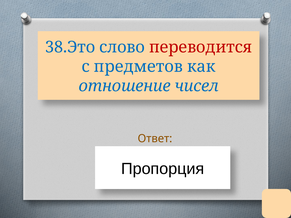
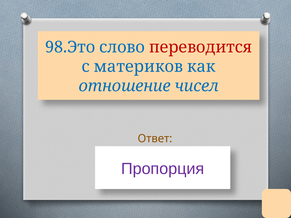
38.Это: 38.Это -> 98.Это (70, 47)
предметов: предметов -> материков (138, 67)
Пропорция colour: black -> purple (163, 169)
